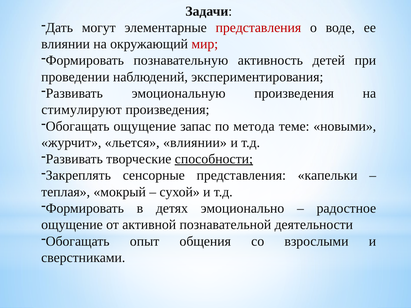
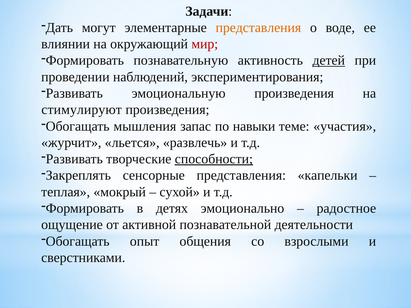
представления colour: red -> orange (258, 28)
детей underline: none -> present (329, 61)
Обогащать ощущение: ощущение -> мышления (145, 126)
метода: метода -> навыки (254, 126)
новыми: новыми -> участия (345, 126)
льется влиянии: влиянии -> развлечь (195, 143)
